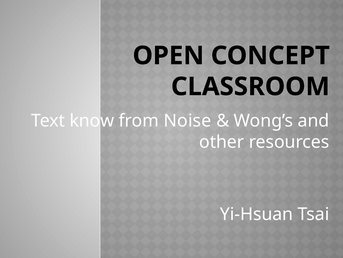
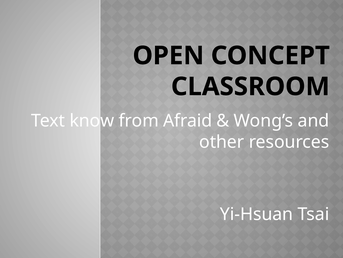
Noise: Noise -> Afraid (188, 120)
